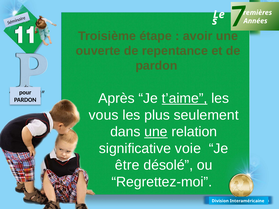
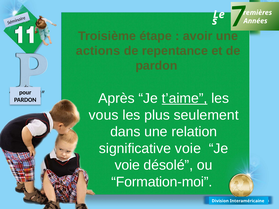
ouverte: ouverte -> actions (98, 51)
une underline: present -> none (156, 132)
être: être -> voie (127, 165)
Regrettez-moi: Regrettez-moi -> Formation-moi (162, 182)
